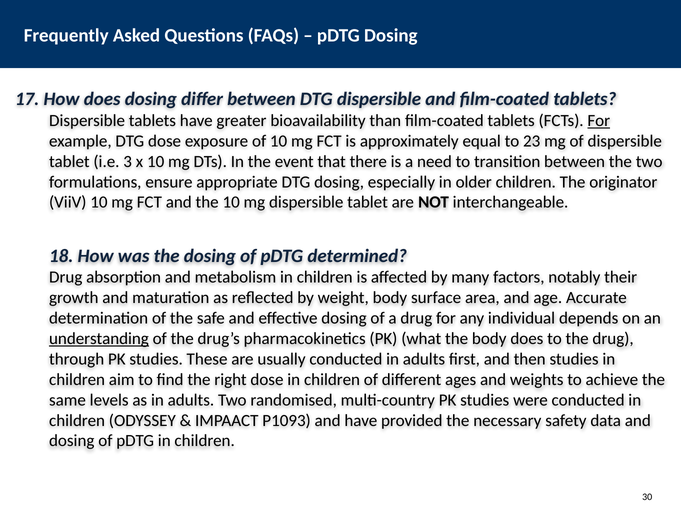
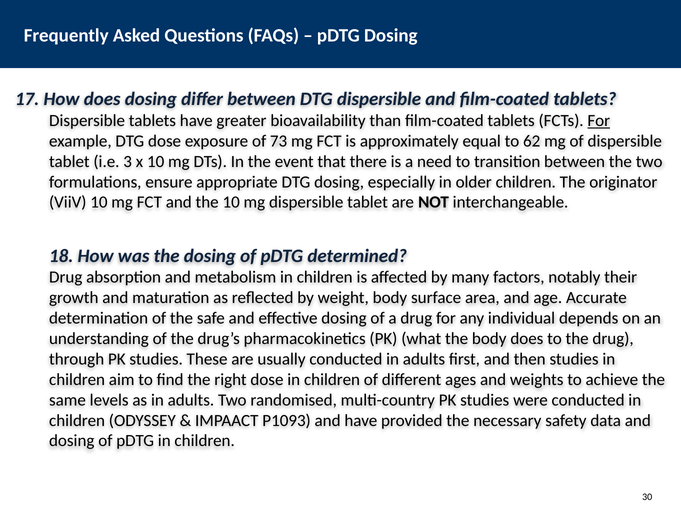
of 10: 10 -> 73 (279, 141)
23: 23 -> 62 (532, 141)
understanding underline: present -> none (99, 339)
